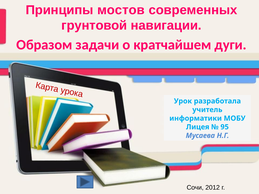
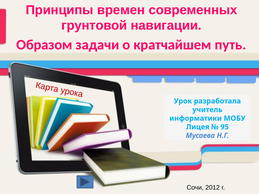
мостов: мостов -> времен (121, 10)
дуги: дуги -> путь (230, 45)
